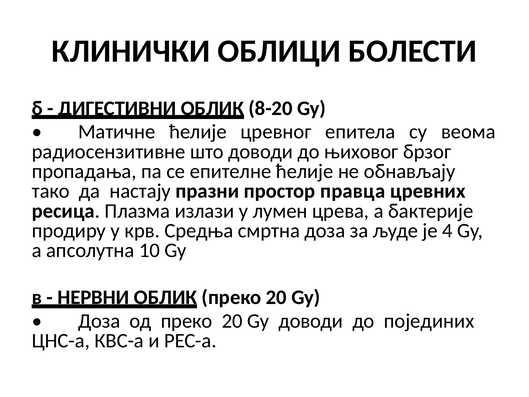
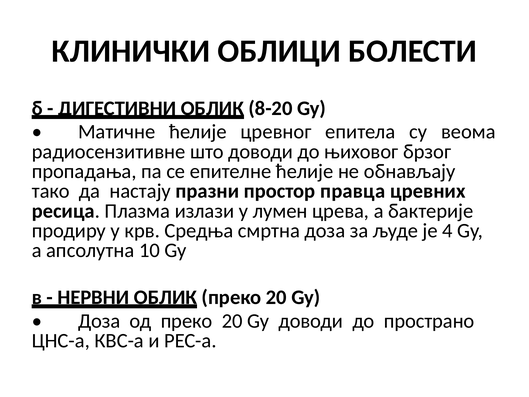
појединих: појединих -> пространо (429, 321)
